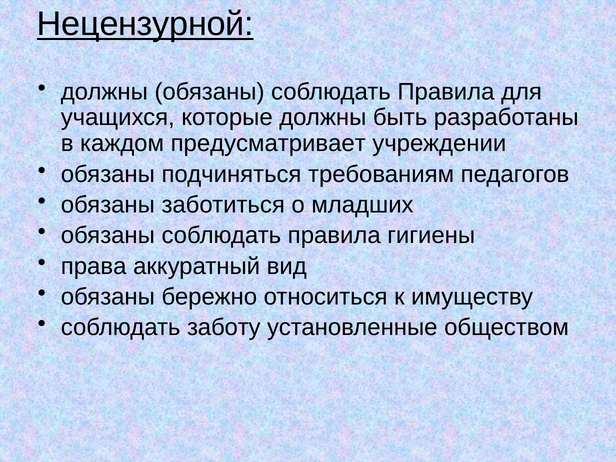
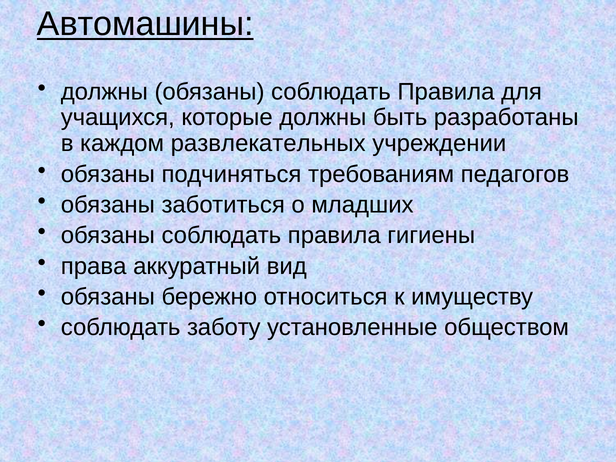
Нецензурной: Нецензурной -> Автомашины (145, 24)
предусматривает: предусматривает -> развлекательных (268, 143)
